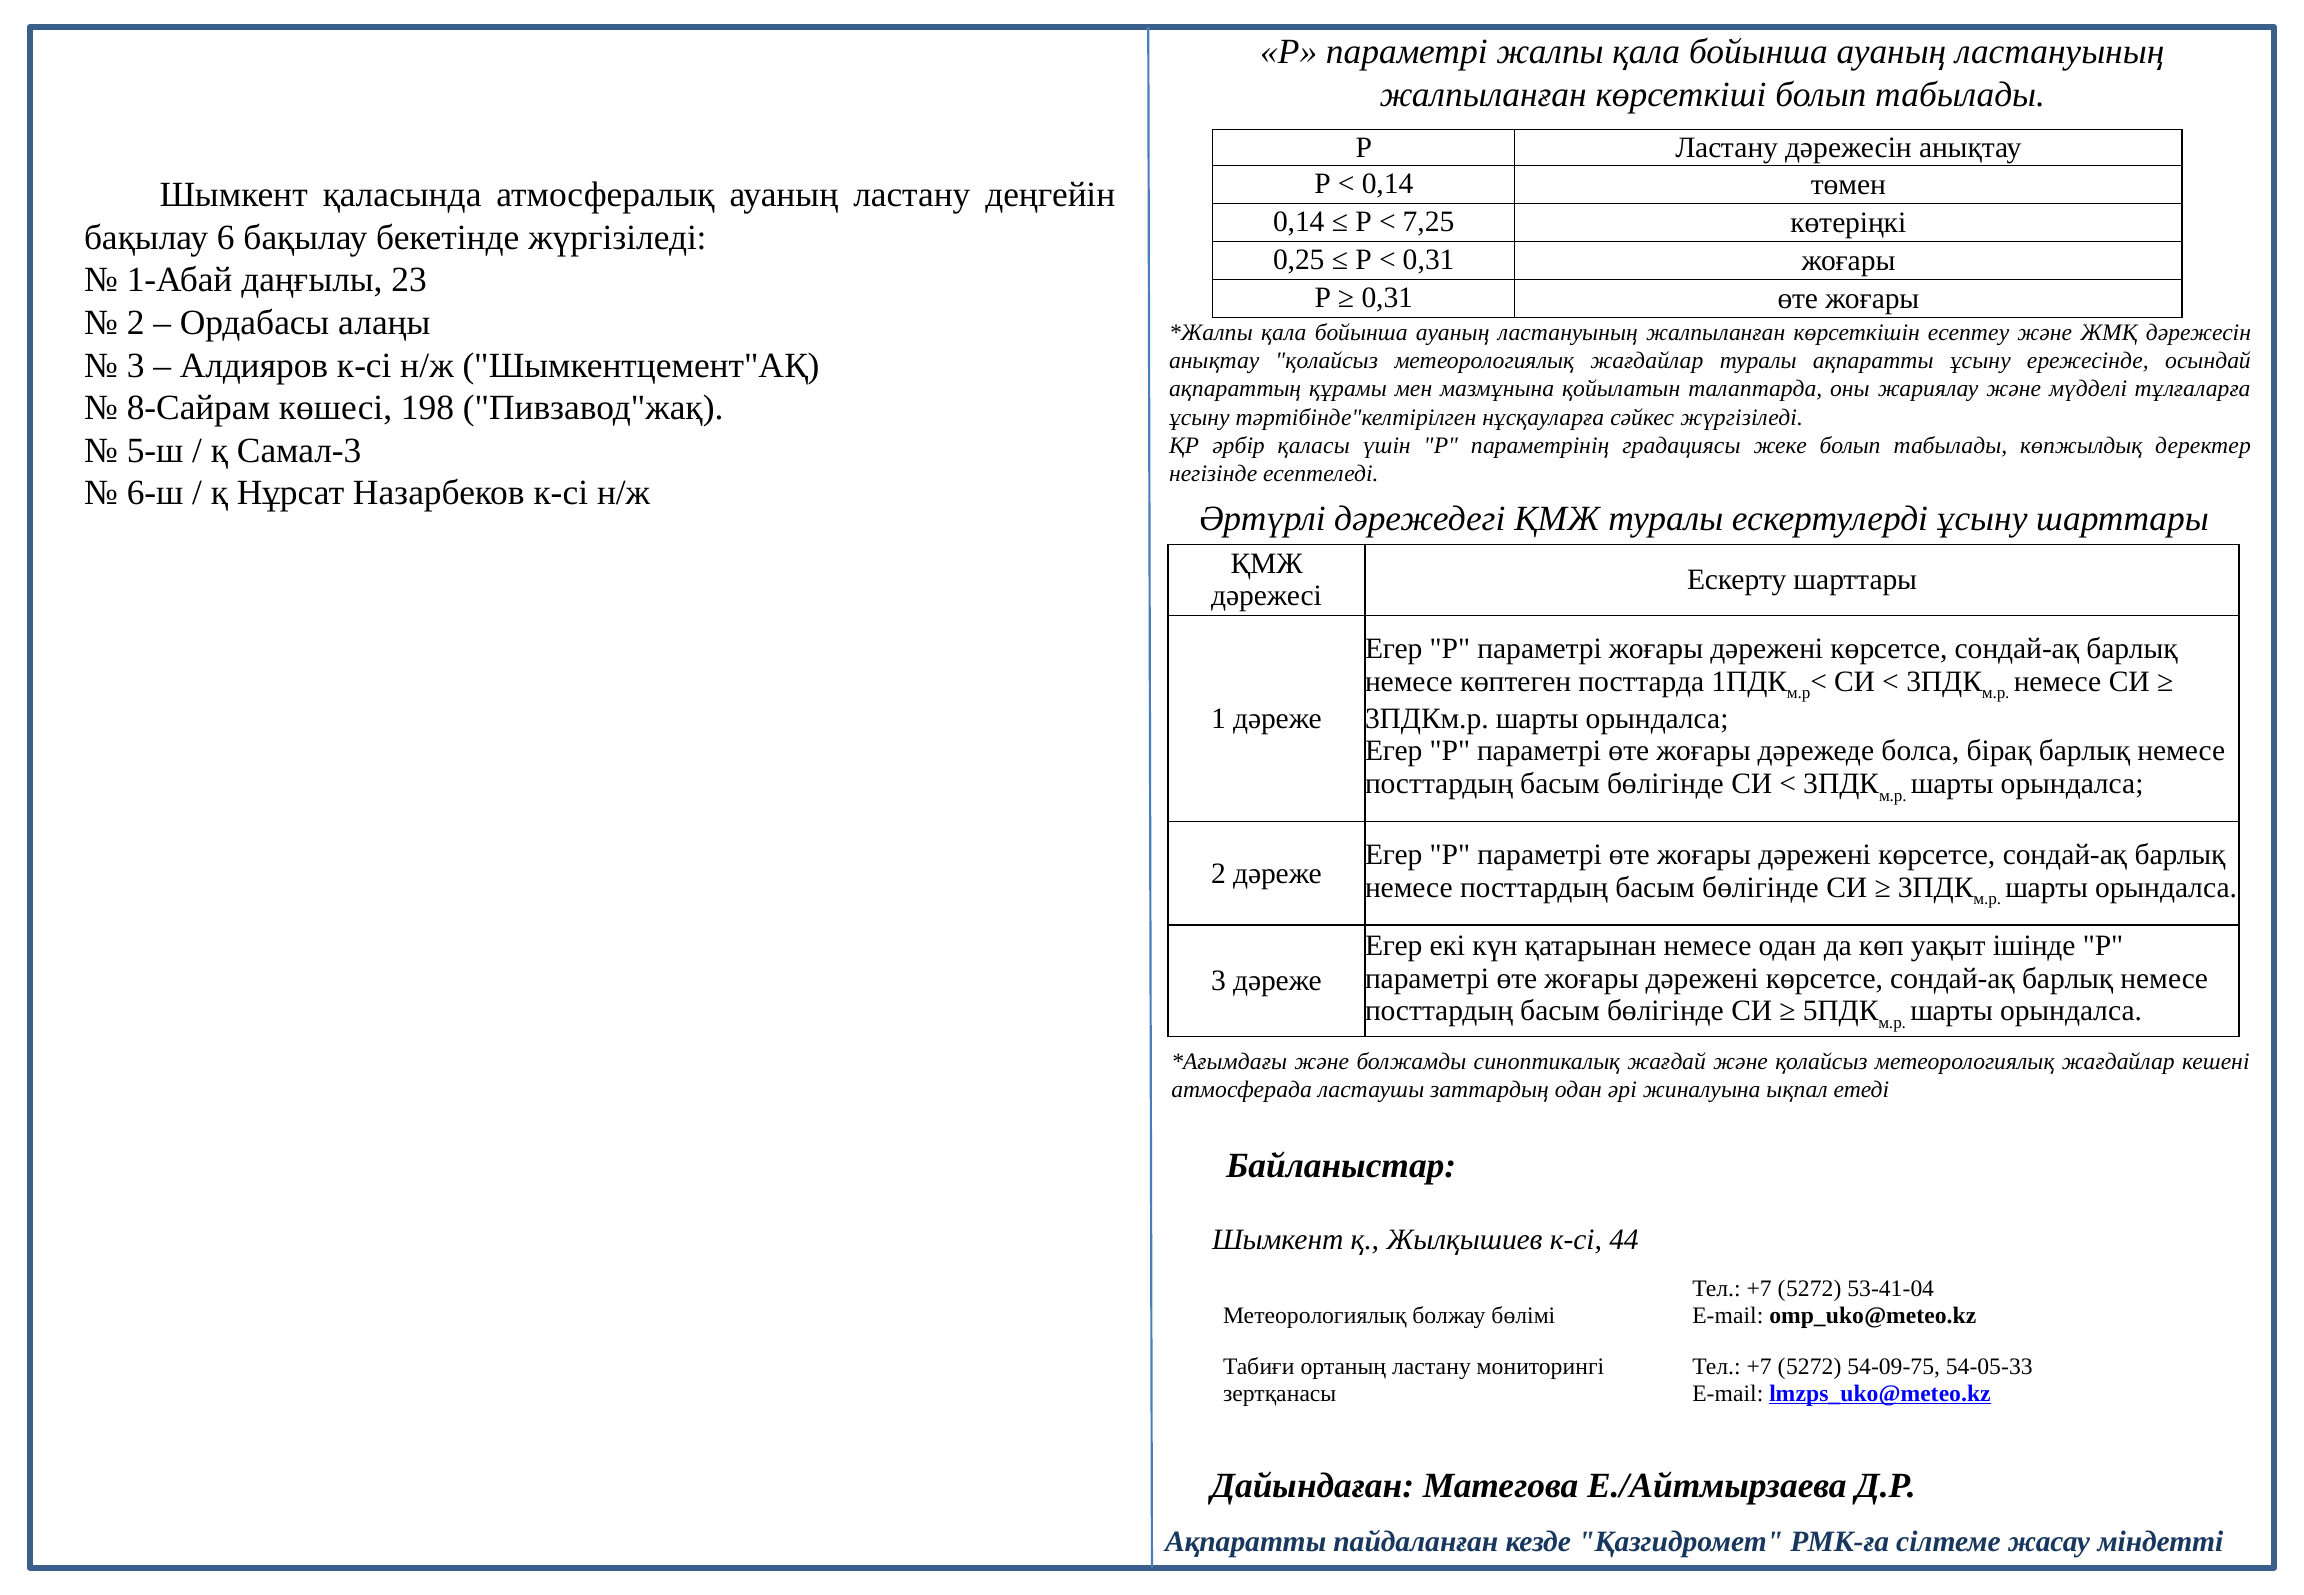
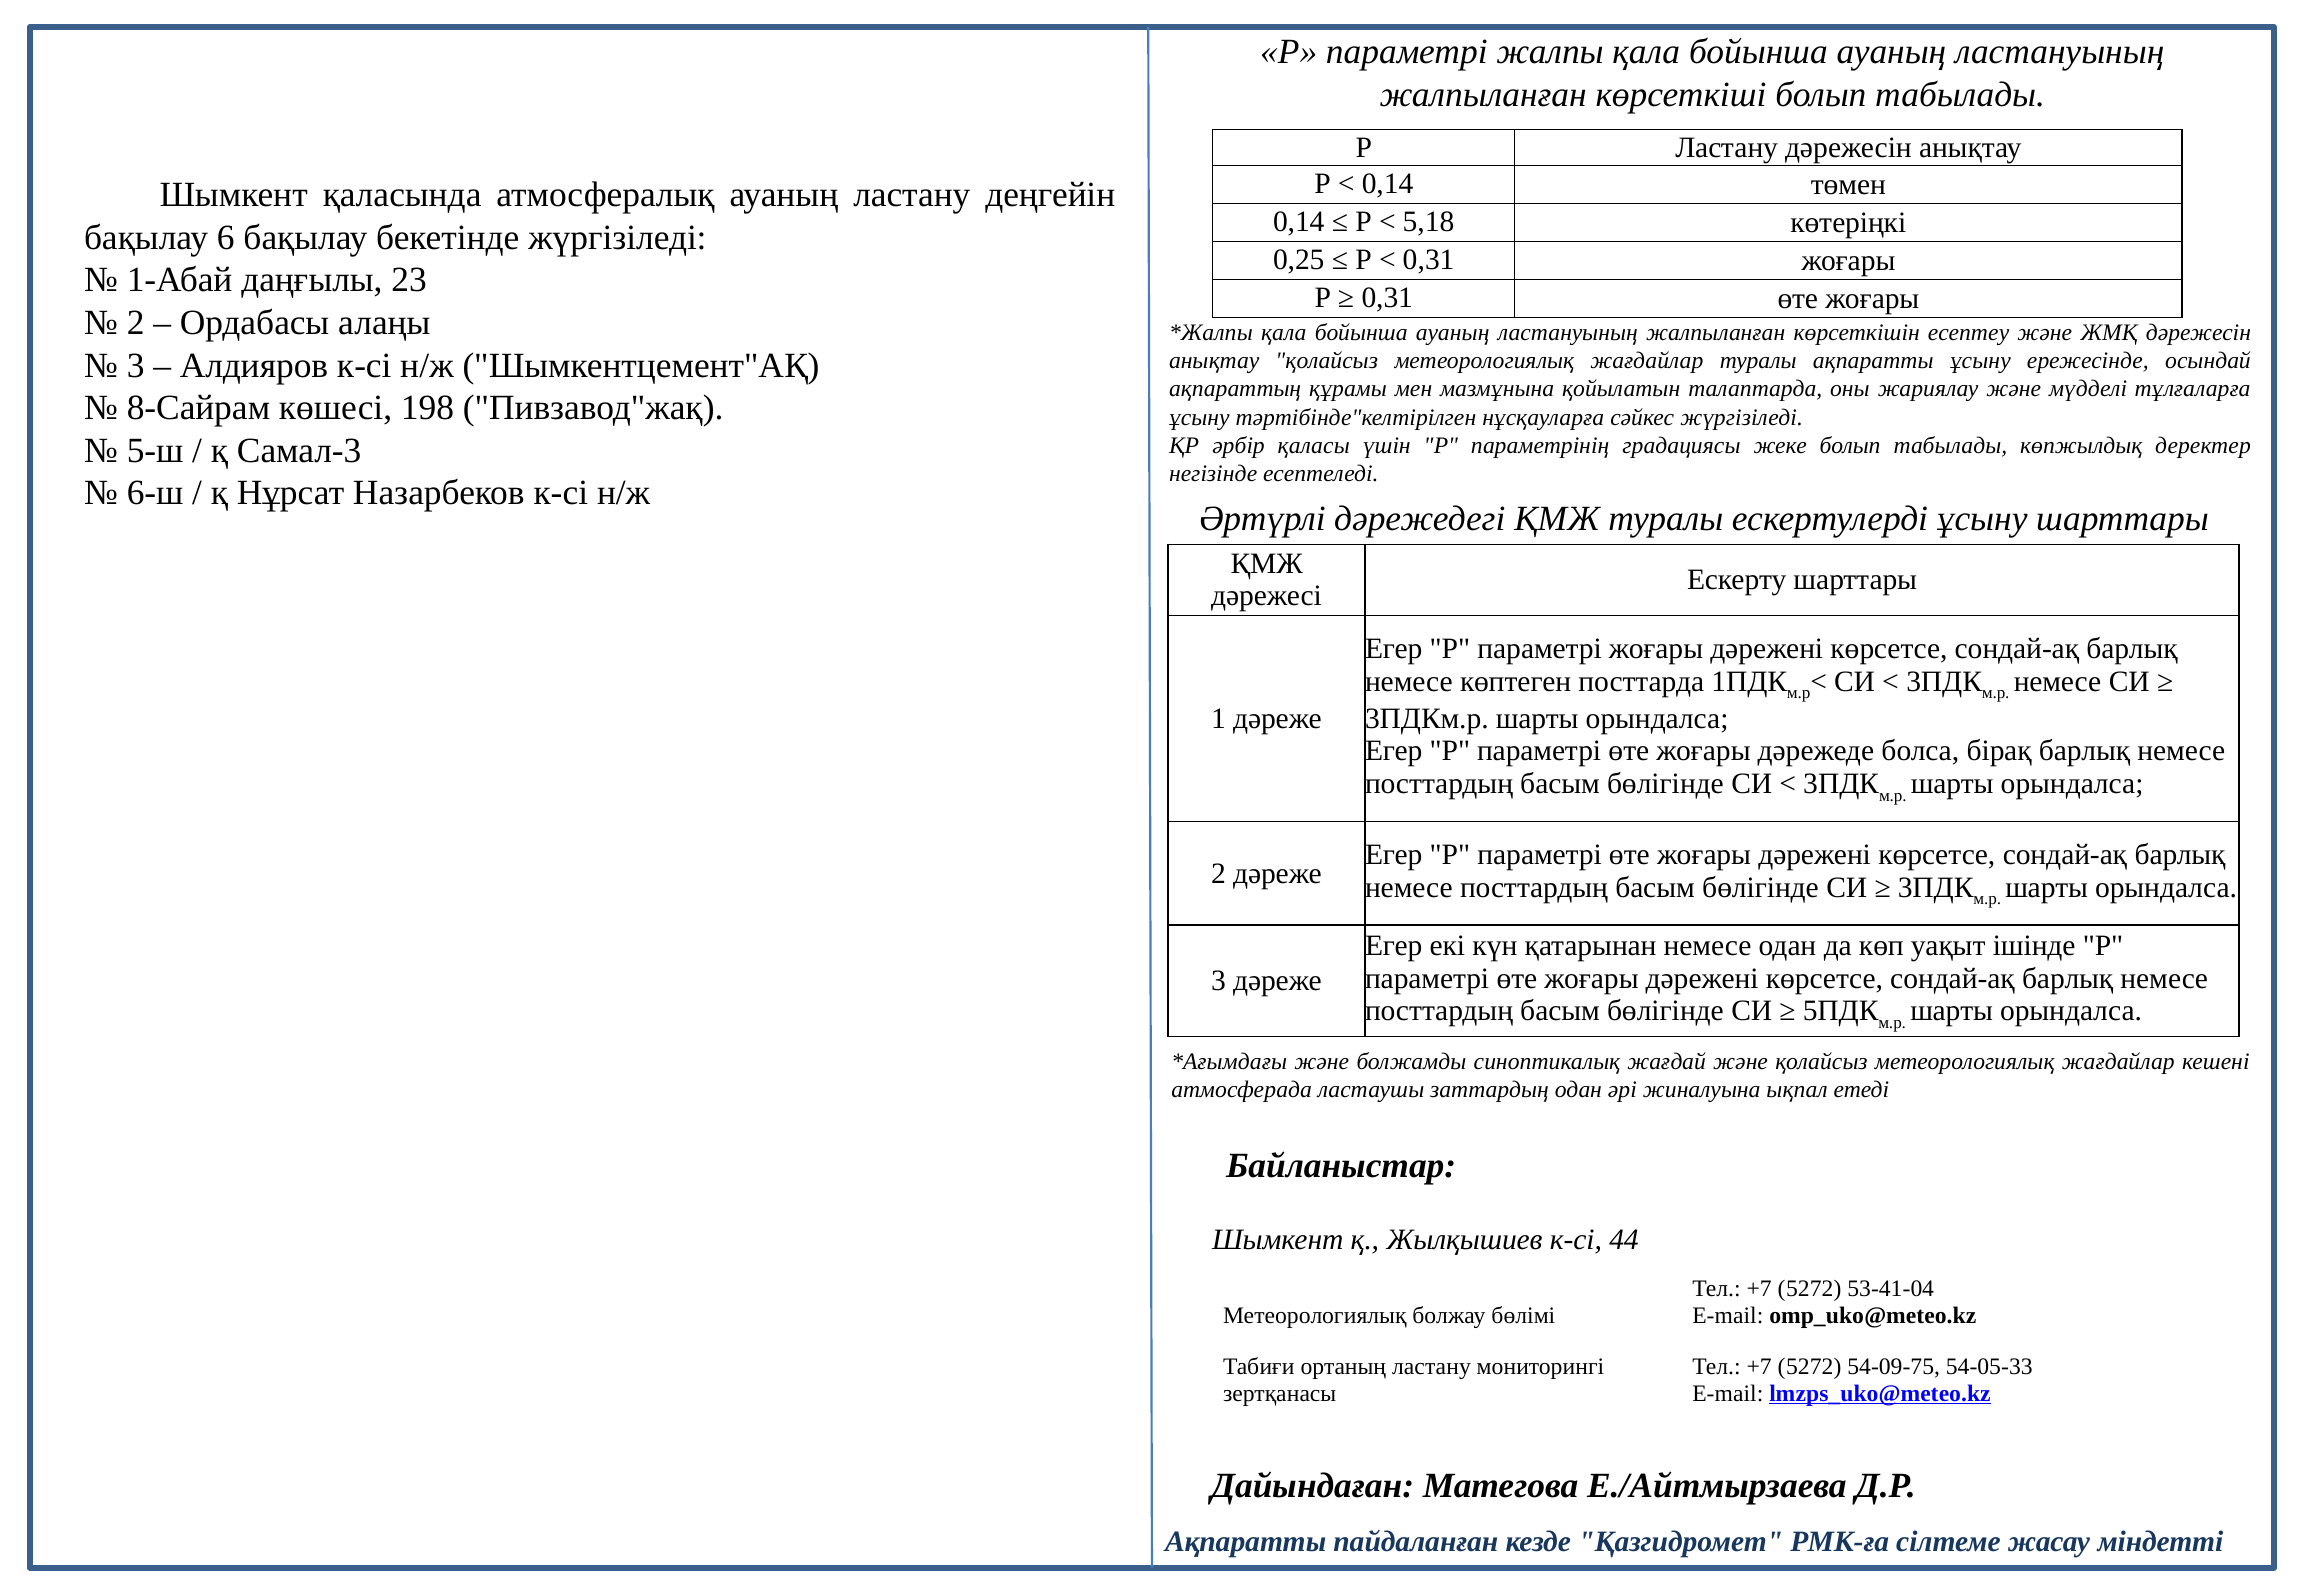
7,25: 7,25 -> 5,18 (1429, 222)
